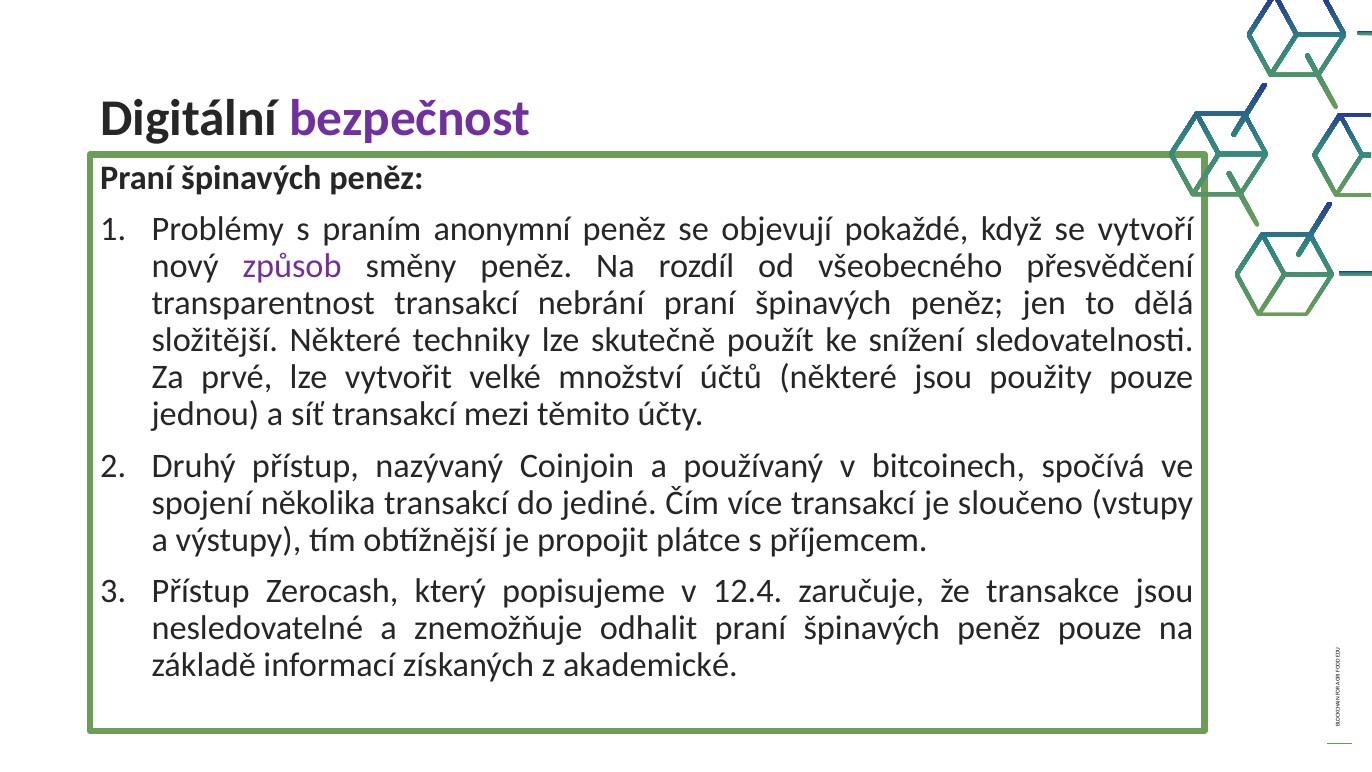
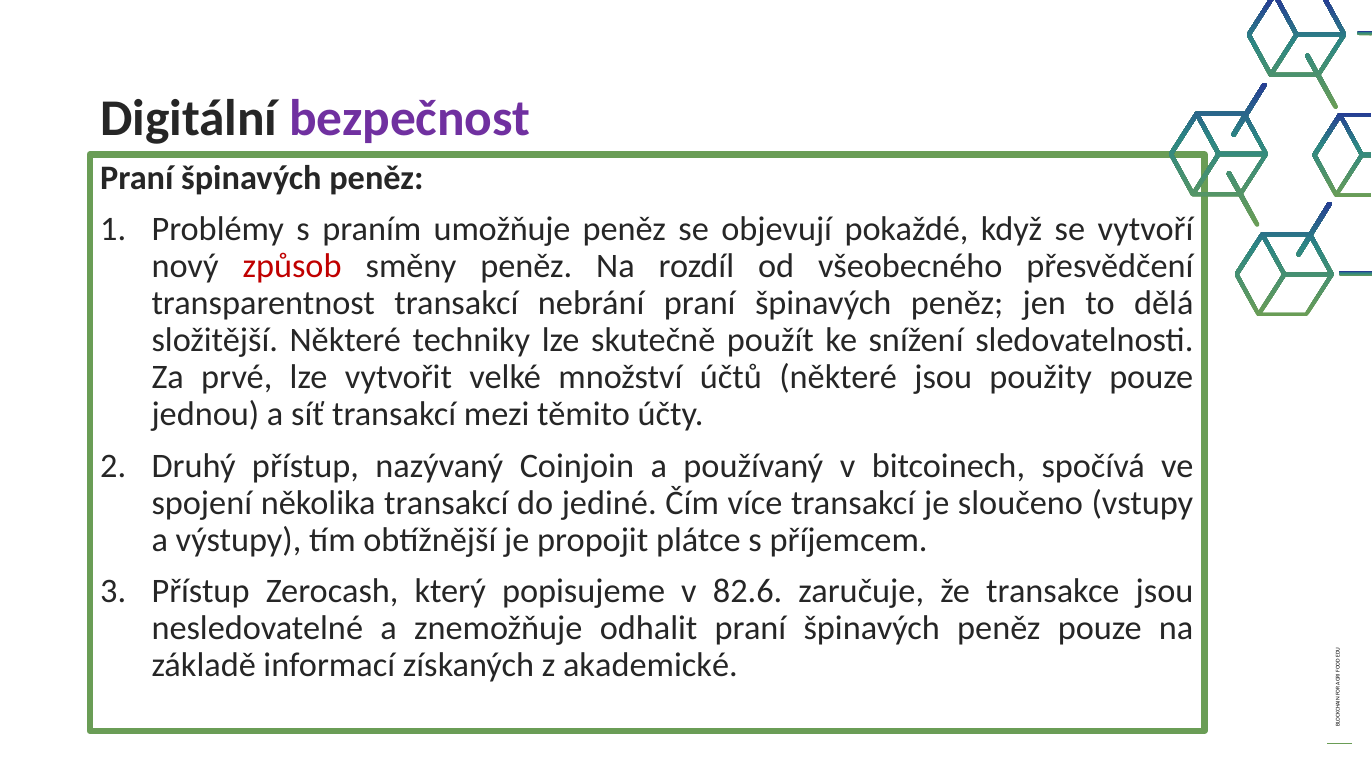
anonymní: anonymní -> umožňuje (502, 229)
způsob colour: purple -> red (292, 266)
12.4: 12.4 -> 82.6 (748, 591)
